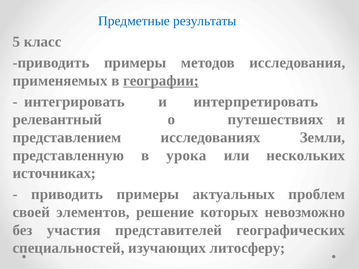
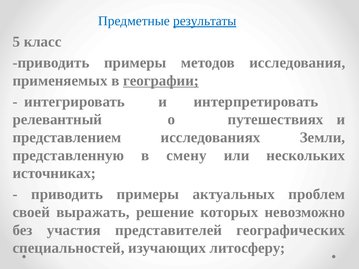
результаты underline: none -> present (205, 21)
урока: урока -> смену (186, 156)
элементов: элементов -> выражать (93, 212)
